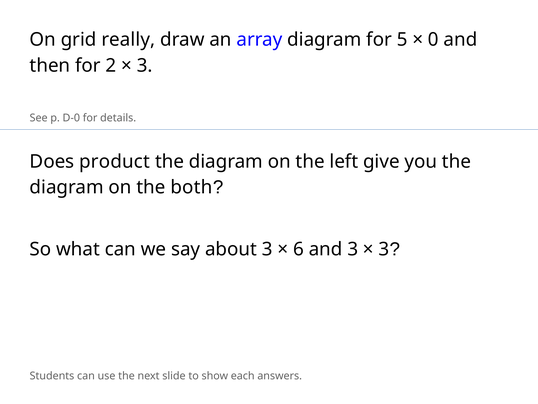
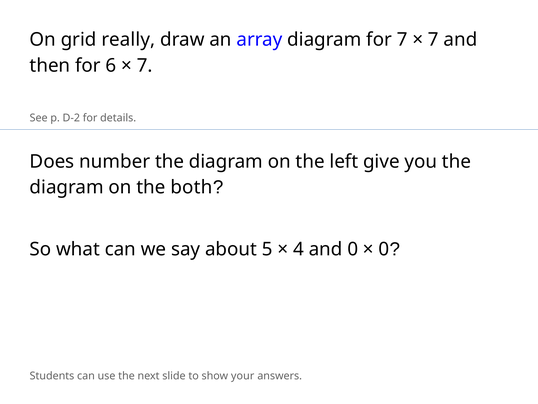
for 5: 5 -> 7 (402, 40)
0: 0 -> 7 (433, 40)
2: 2 -> 6 (111, 65)
3: 3 -> 7 (145, 65)
D-0: D-0 -> D-2 (71, 118)
product: product -> number (115, 161)
about 3: 3 -> 5 (267, 249)
6: 6 -> 4 (299, 249)
and 3: 3 -> 0 (353, 249)
3: 3 -> 0 (384, 249)
each: each -> your (243, 375)
